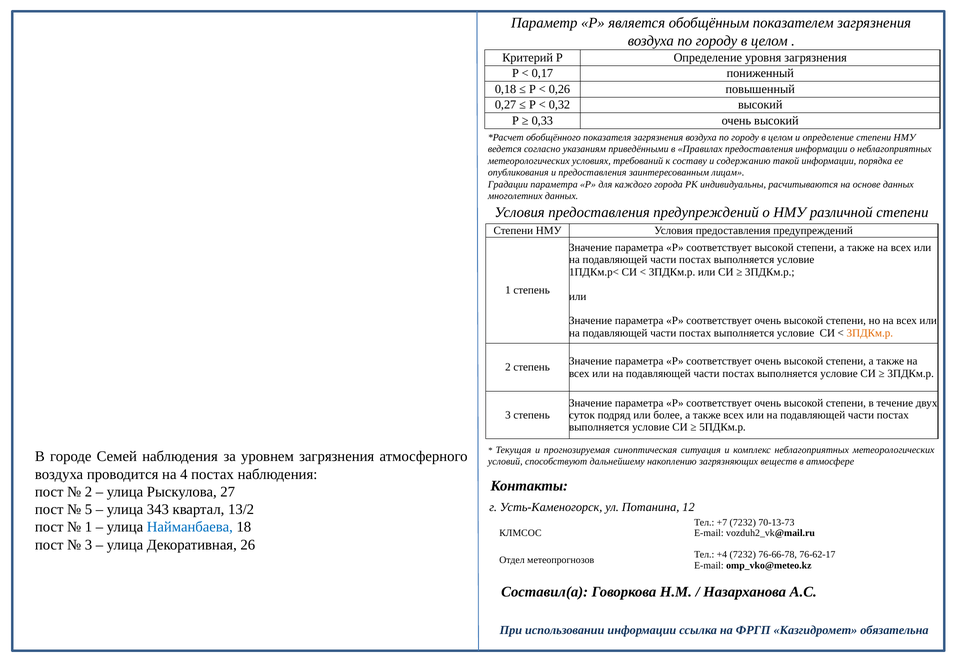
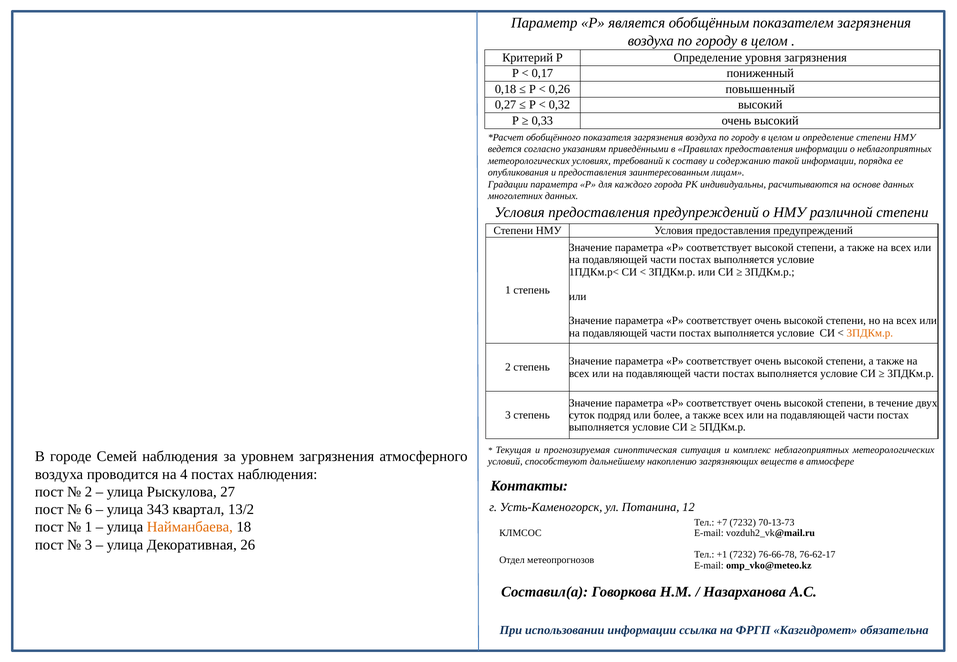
5: 5 -> 6 (88, 510)
Найманбаева colour: blue -> orange (190, 528)
+4: +4 -> +1 (722, 555)
